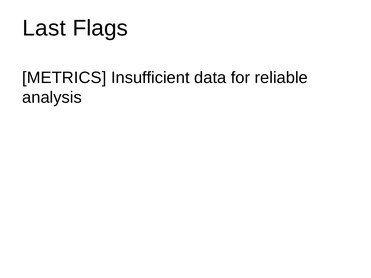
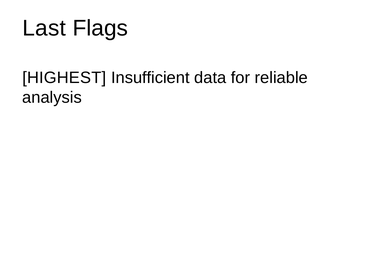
METRICS: METRICS -> HIGHEST (64, 78)
